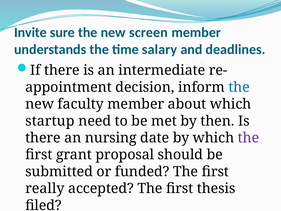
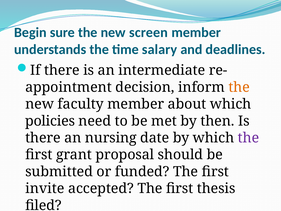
Invite: Invite -> Begin (30, 32)
the colour: blue -> orange (239, 87)
startup: startup -> policies (50, 121)
really: really -> invite (45, 188)
